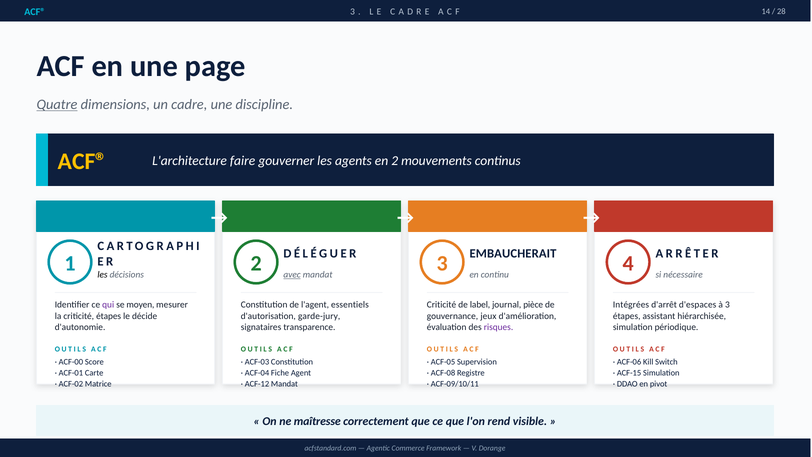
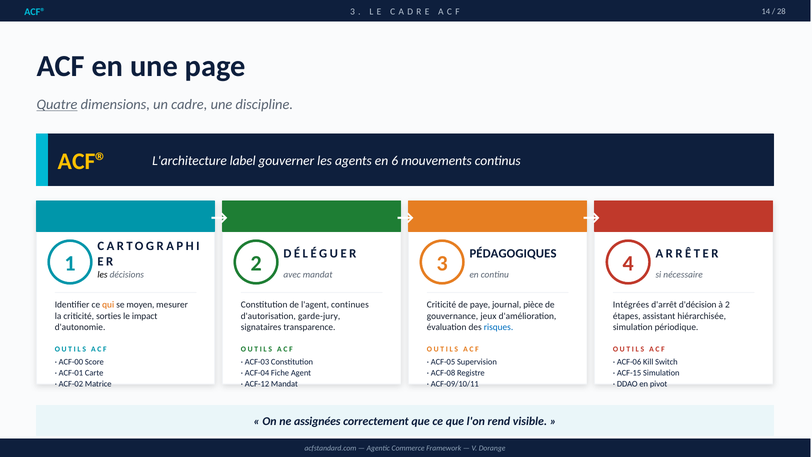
faire: faire -> label (243, 160)
en 2: 2 -> 6 (395, 160)
EMBAUCHERAIT: EMBAUCHERAIT -> PÉDAGOGIQUES (513, 254)
avec underline: present -> none (292, 275)
qui colour: purple -> orange (108, 305)
essentiels: essentiels -> continues (350, 305)
label: label -> paye (480, 305)
d'espaces: d'espaces -> d'décision (698, 305)
à 3: 3 -> 2 (727, 305)
criticité étapes: étapes -> sorties (109, 316)
décide: décide -> impact (145, 316)
risques colour: purple -> blue (499, 327)
maîtresse: maîtresse -> assignées (317, 421)
